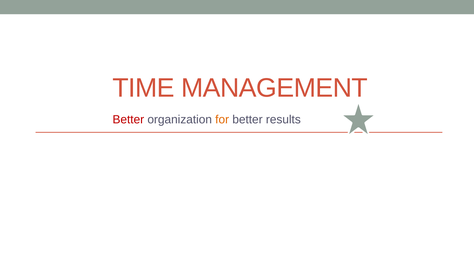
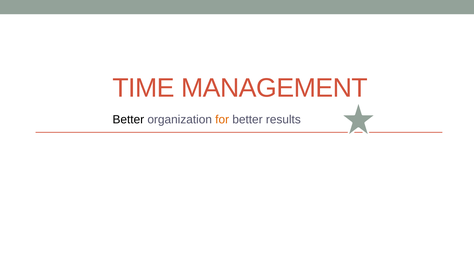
Better colour: red -> black (128, 119)
